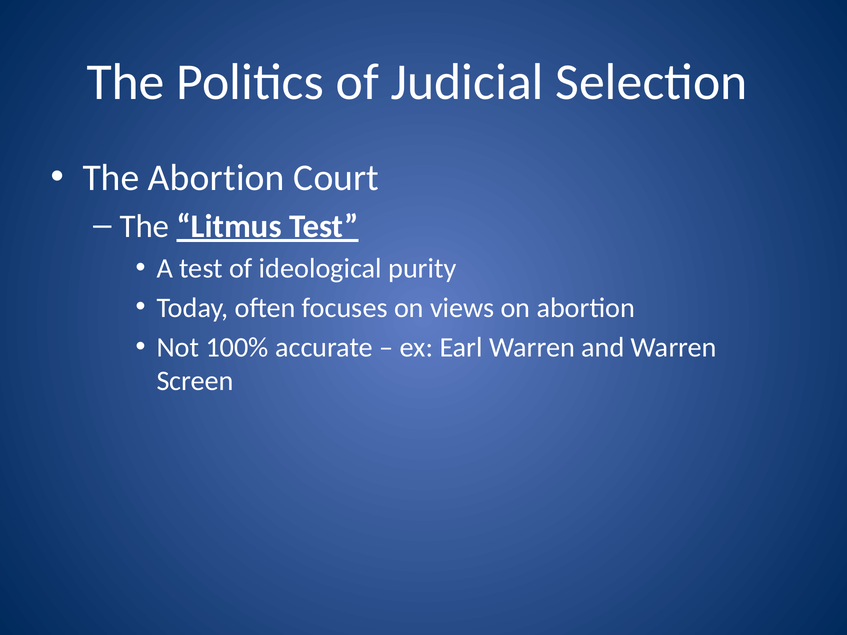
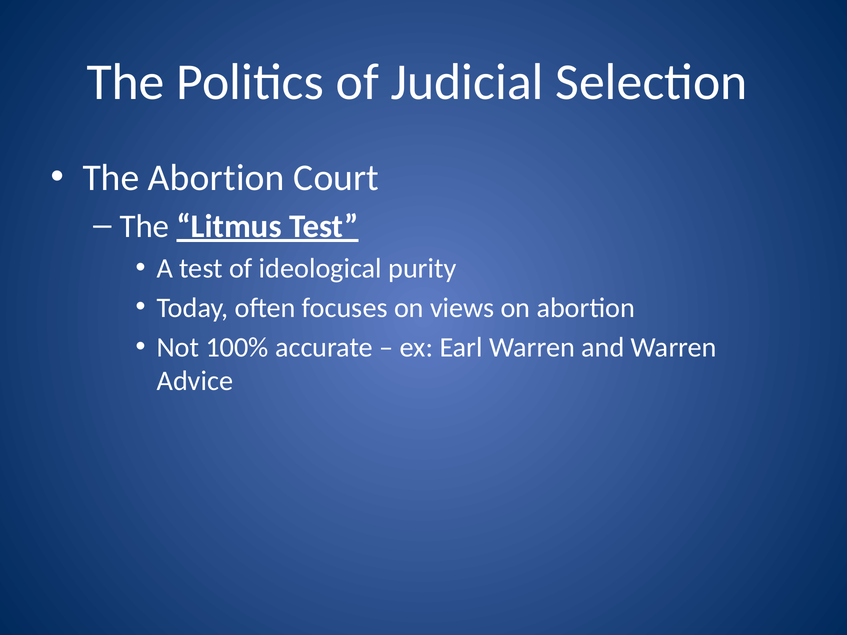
Screen: Screen -> Advice (195, 381)
